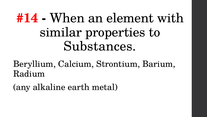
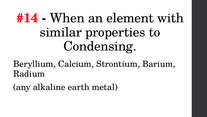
Substances: Substances -> Condensing (100, 46)
